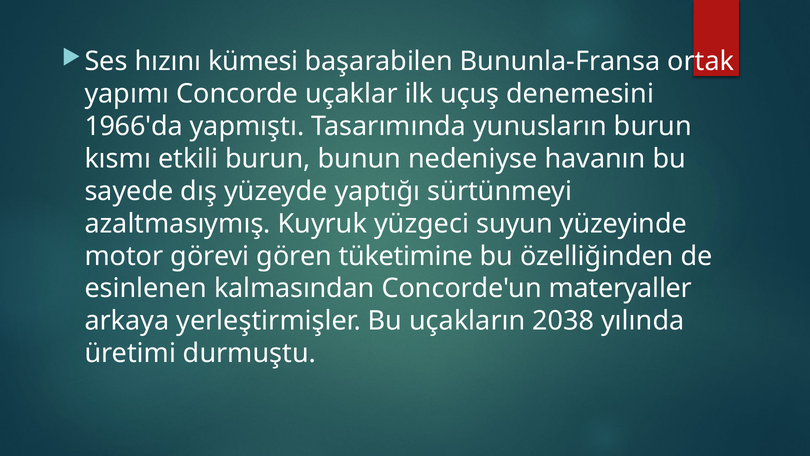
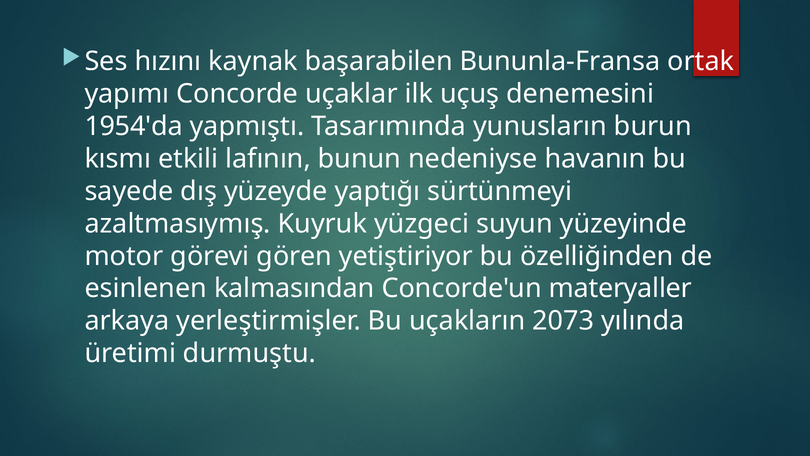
kümesi: kümesi -> kaynak (253, 61)
1966'da: 1966'da -> 1954'da (134, 126)
etkili burun: burun -> lafının (268, 159)
tüketimine: tüketimine -> yetiştiriyor (406, 256)
2038: 2038 -> 2073 (563, 321)
